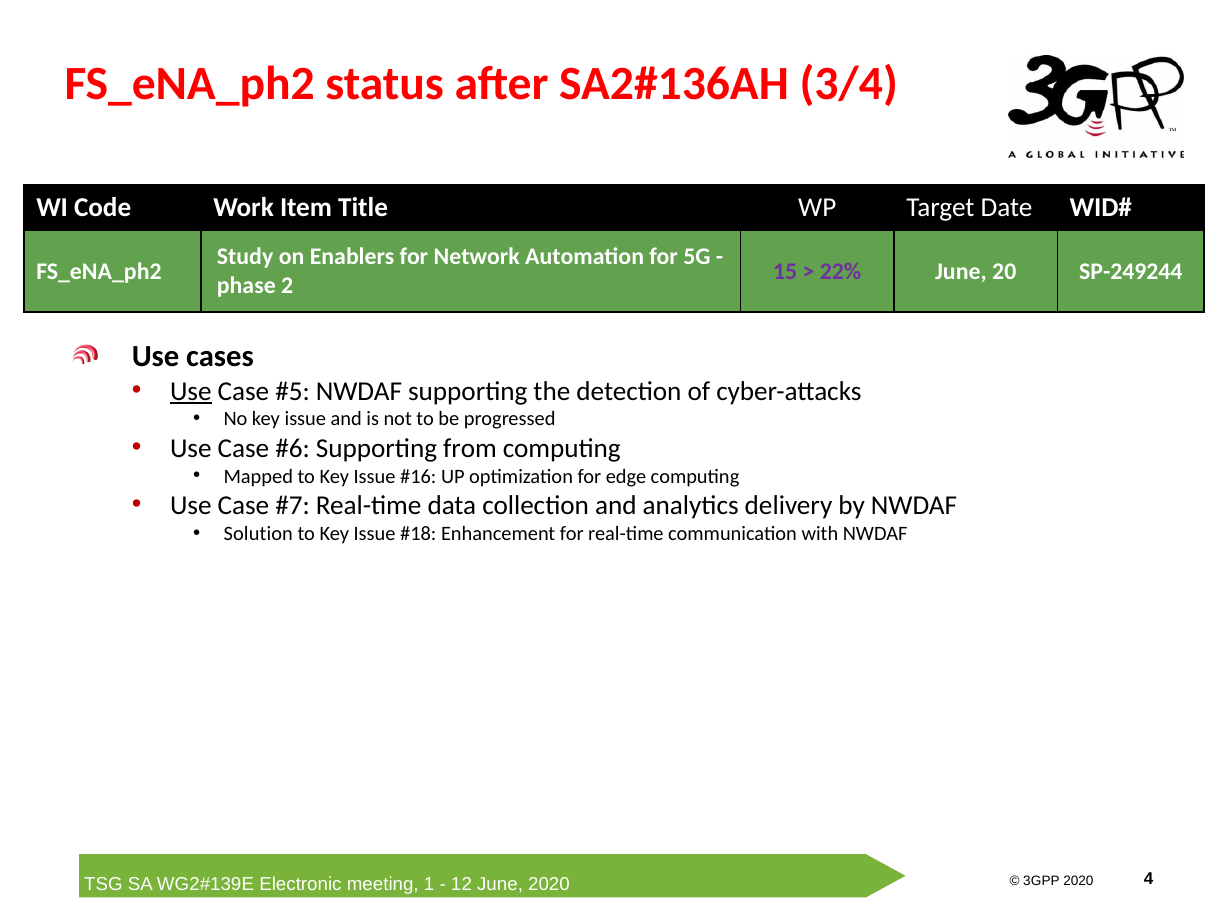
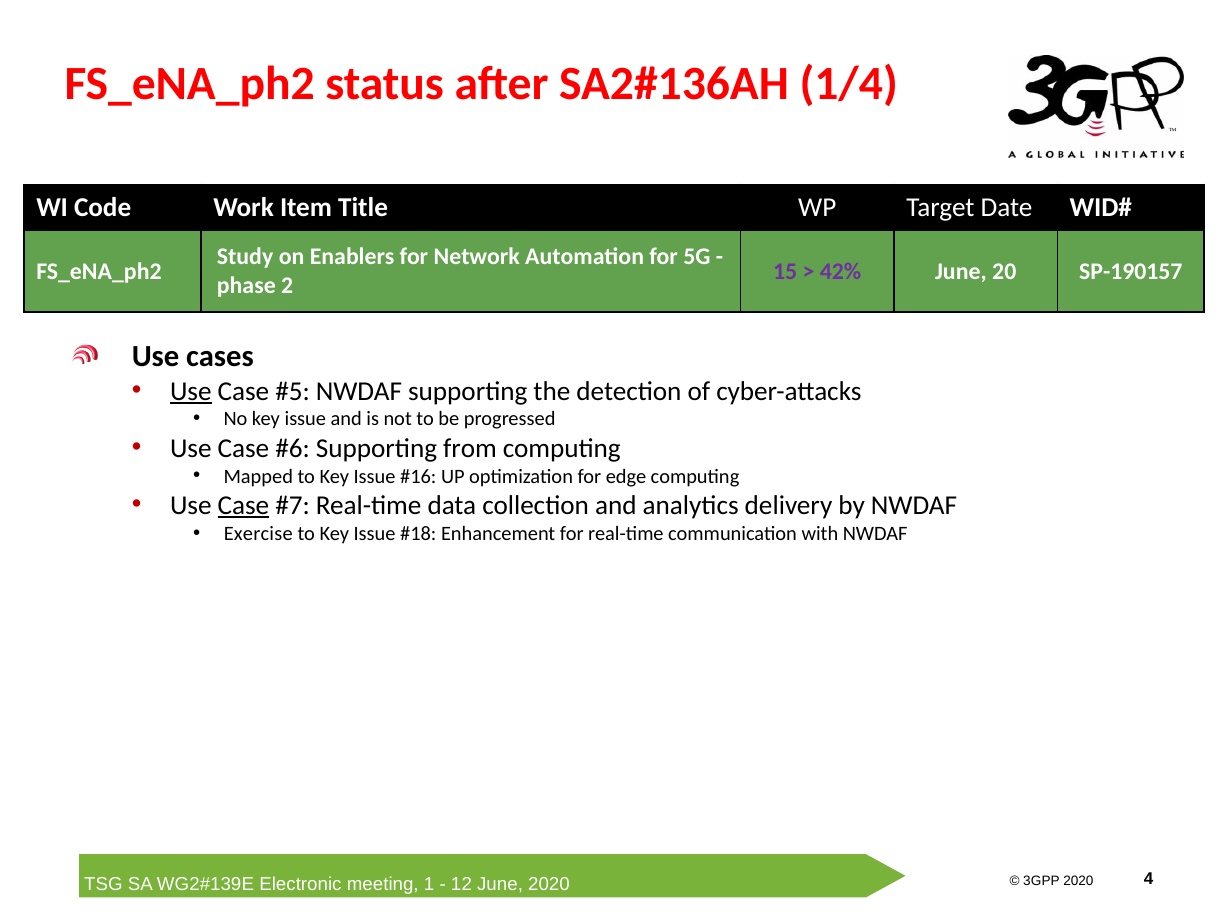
3/4: 3/4 -> 1/4 (849, 84)
22%: 22% -> 42% (841, 271)
SP-249244: SP-249244 -> SP-190157 (1131, 271)
Case underline: none -> present (243, 505)
Solution: Solution -> Exercise (258, 533)
